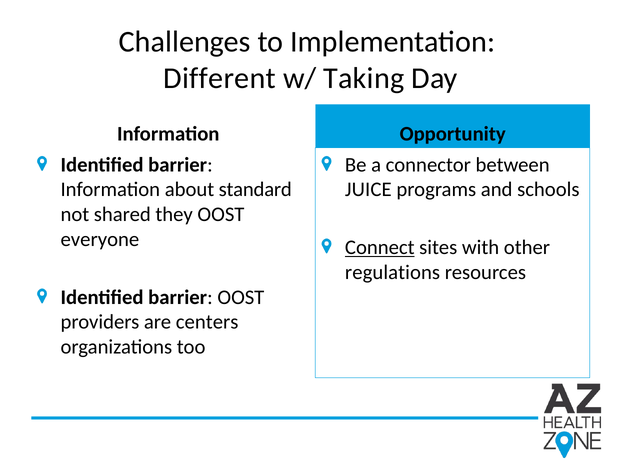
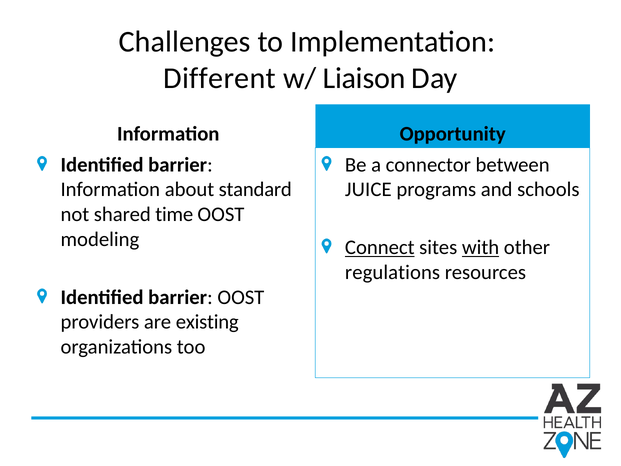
Taking: Taking -> Liaison (364, 78)
they: they -> time (174, 214)
everyone: everyone -> modeling (100, 239)
with underline: none -> present (481, 247)
centers: centers -> existing (207, 322)
